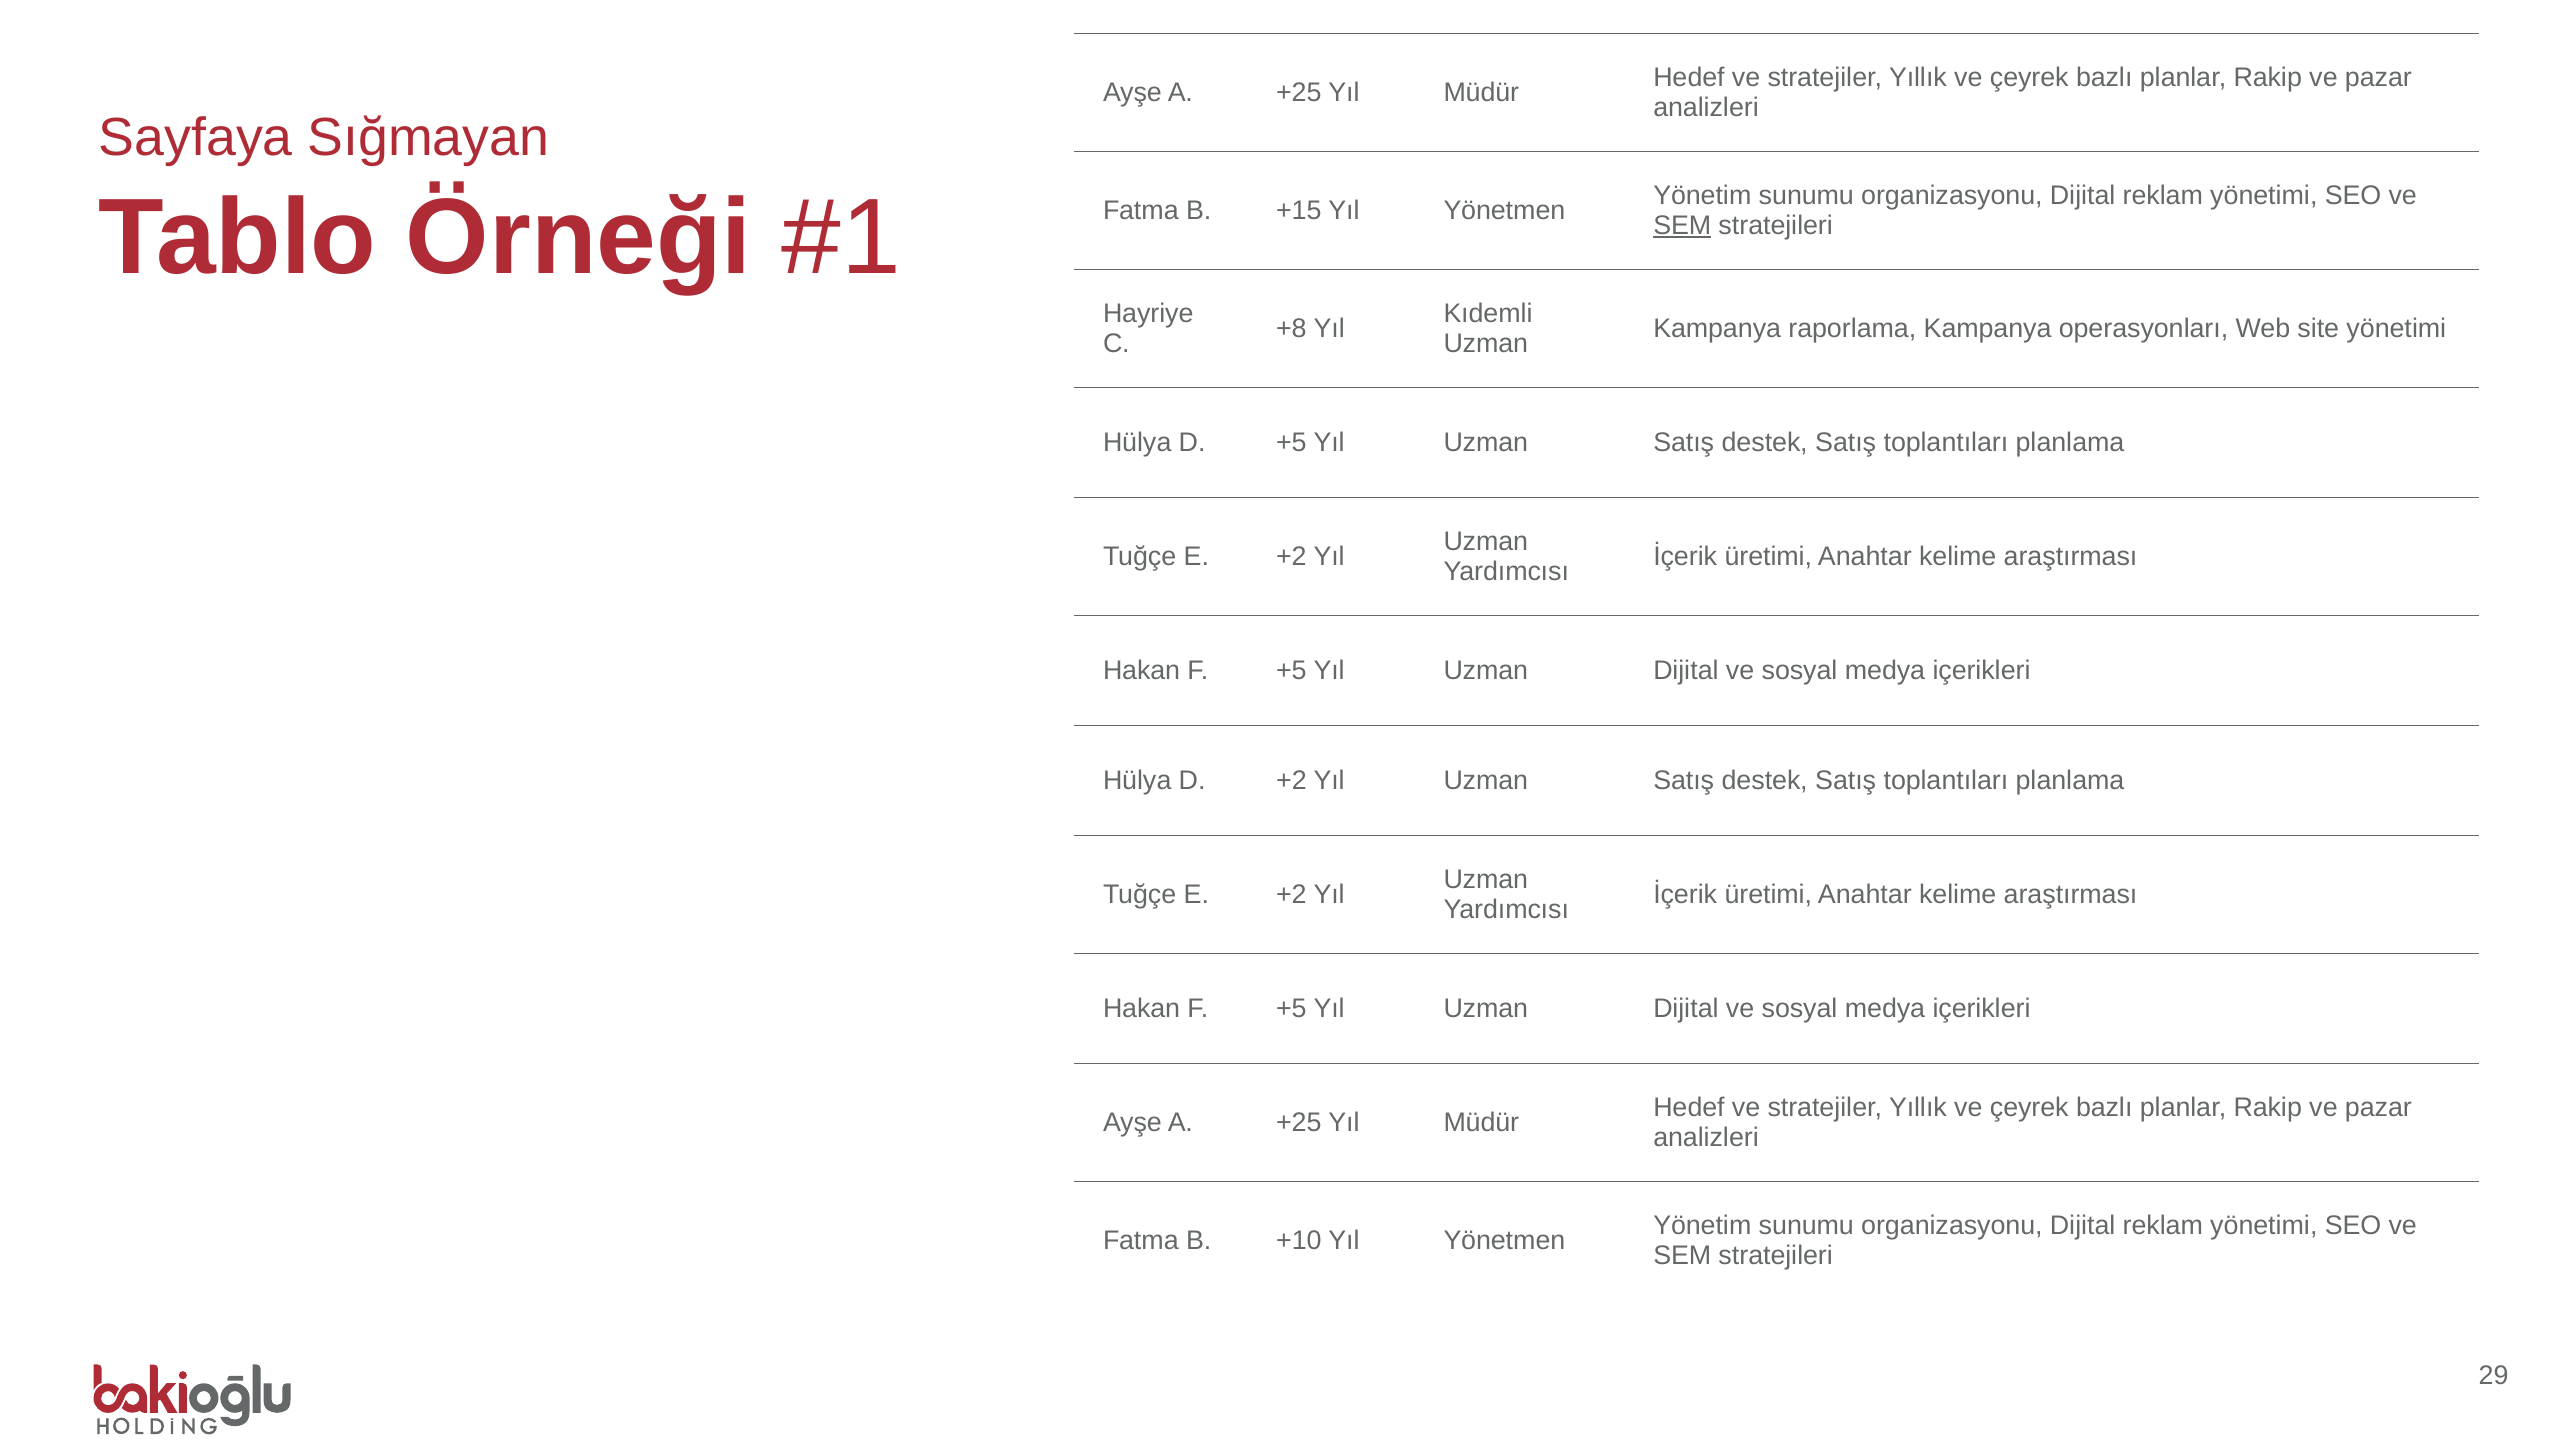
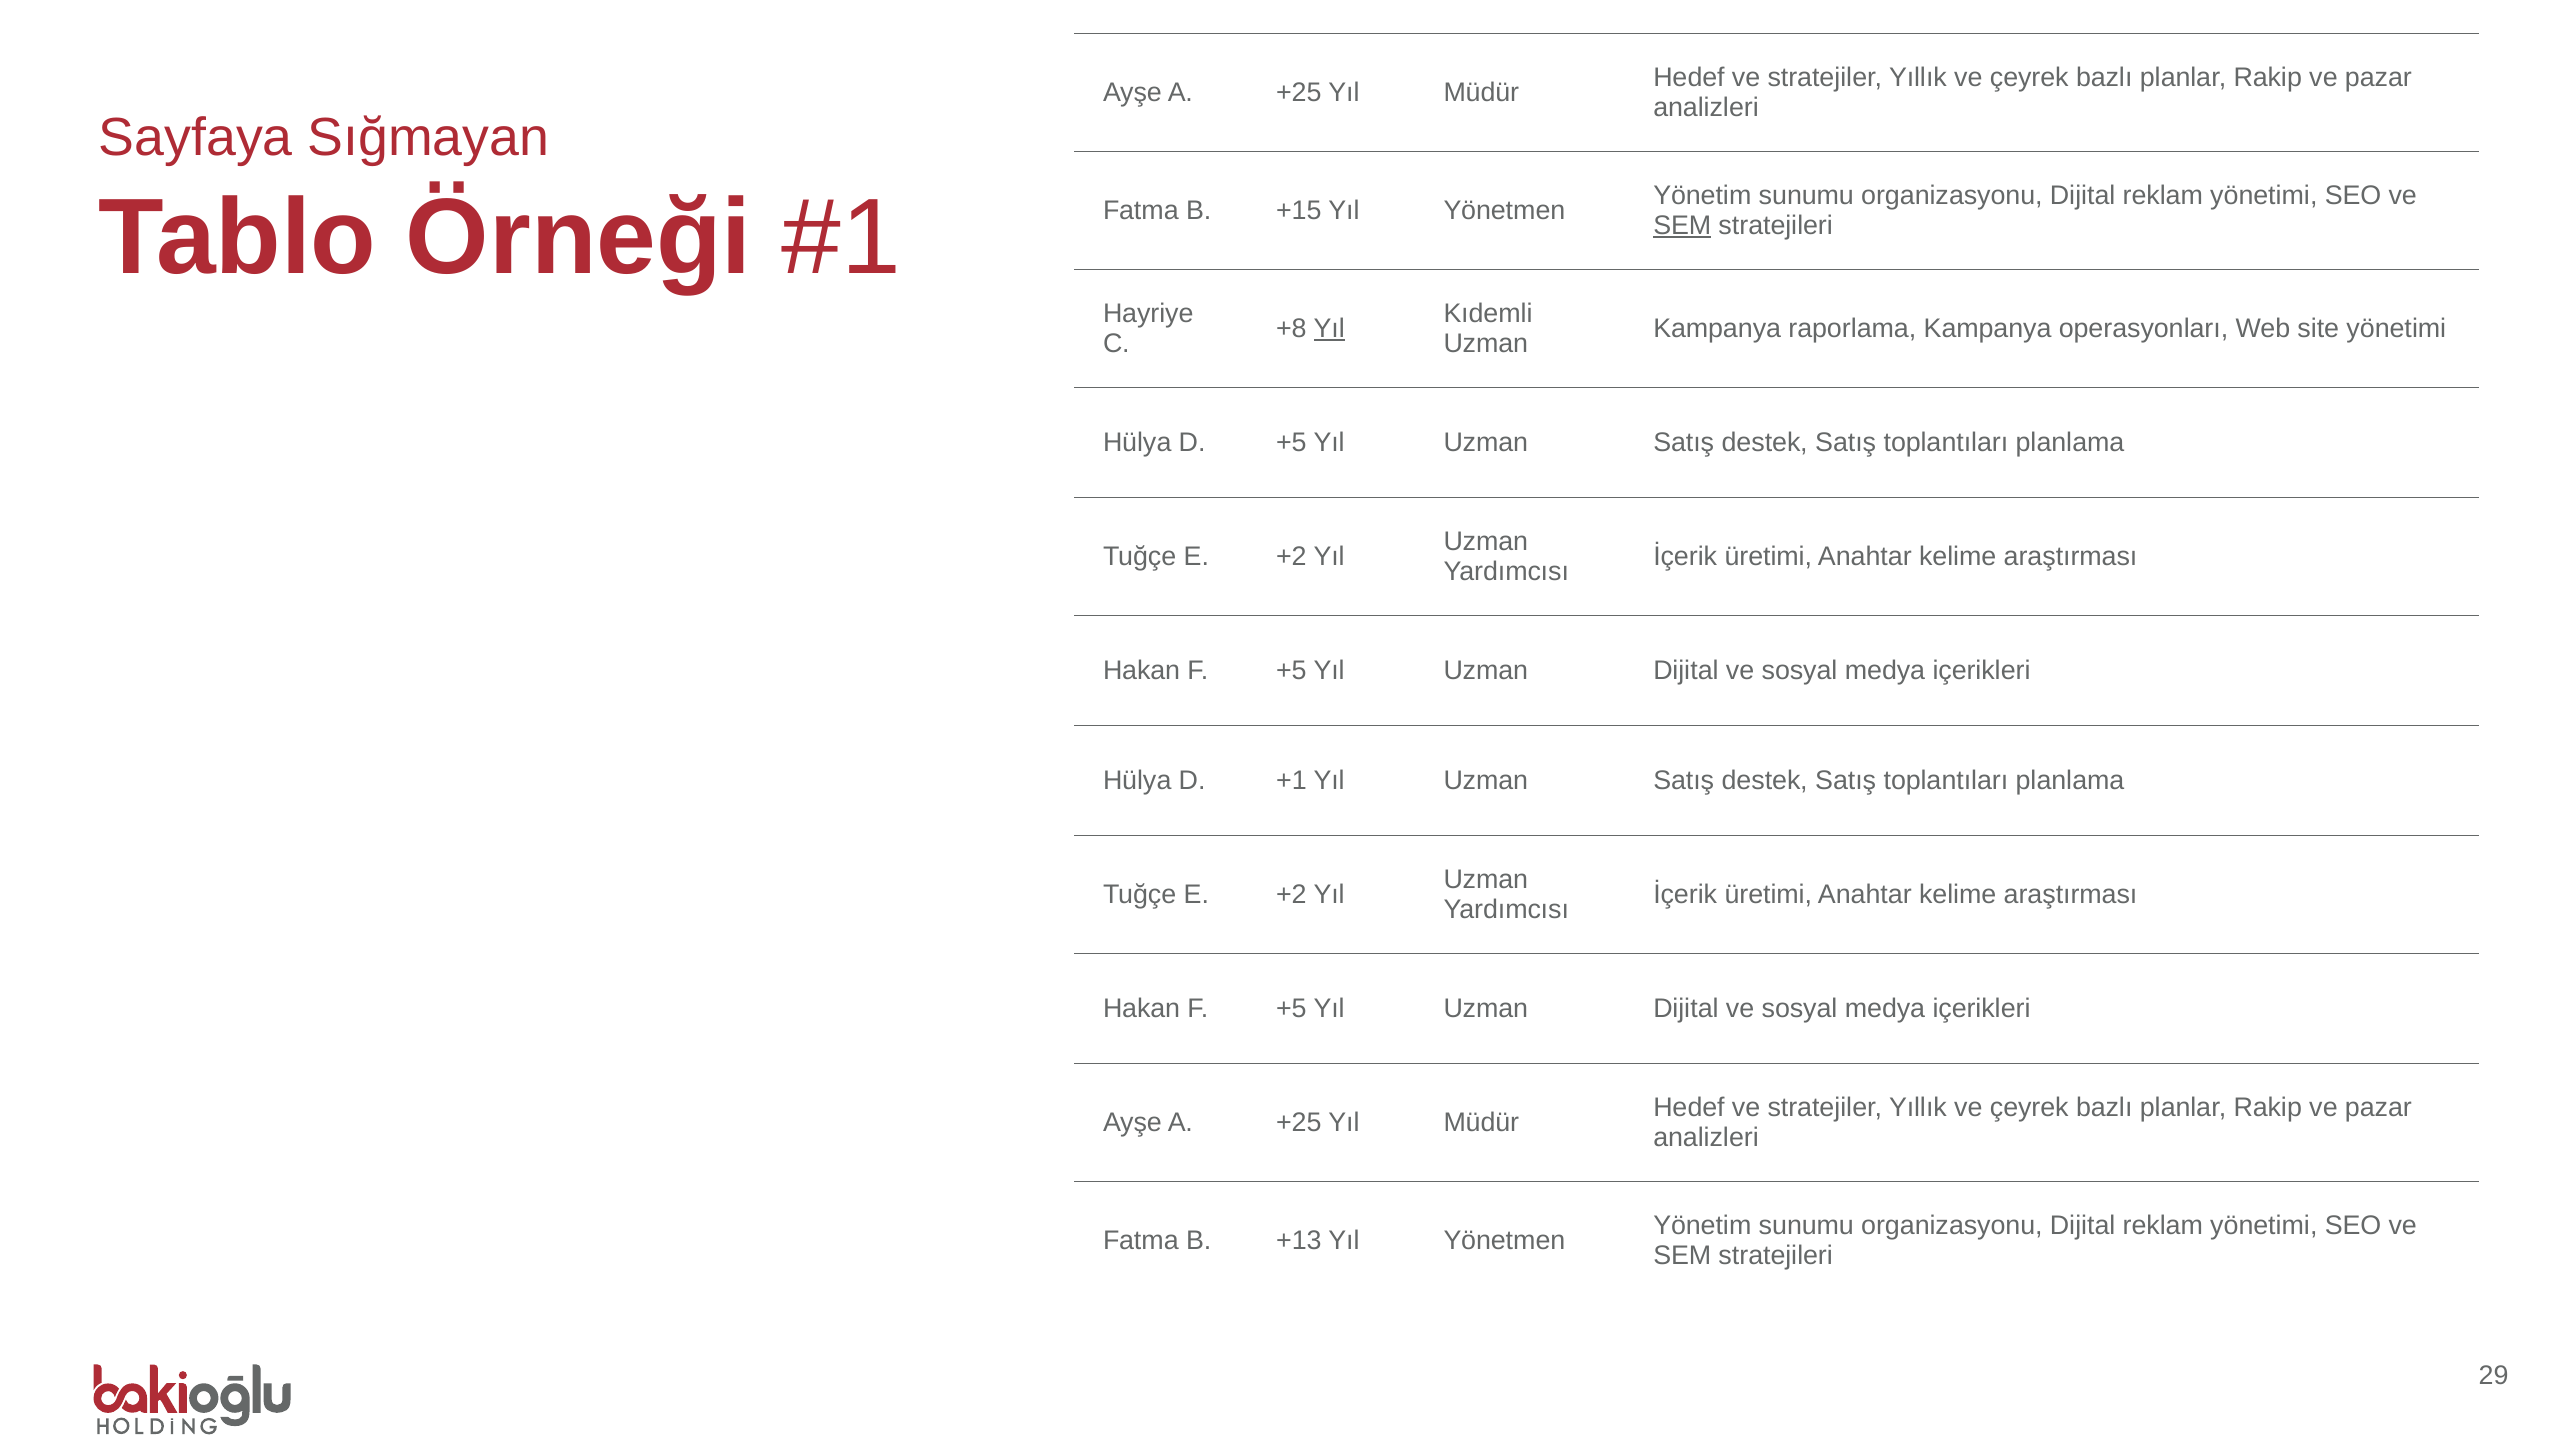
Yıl underline: none -> present (1329, 328)
D +2: +2 -> +1 (1291, 781)
+10: +10 -> +13 (1299, 1241)
